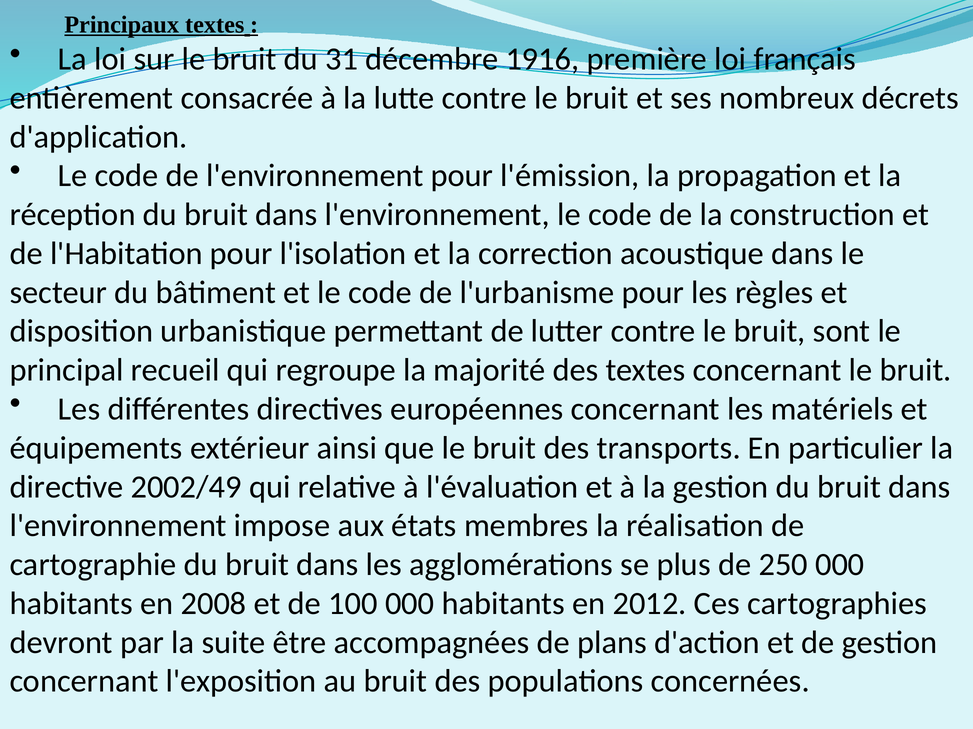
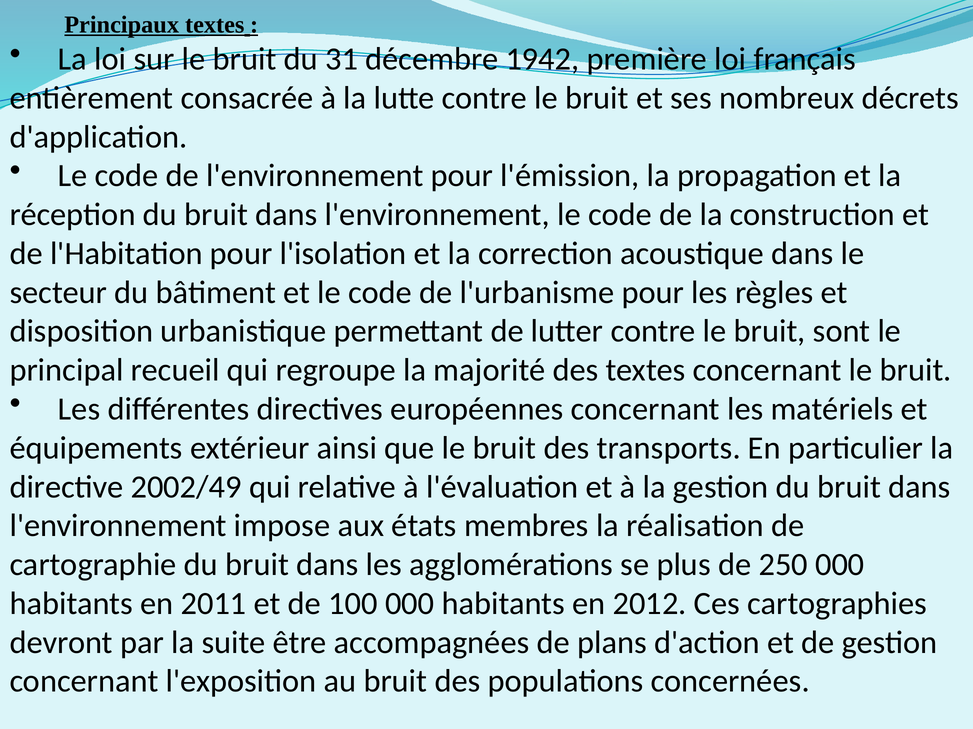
1916: 1916 -> 1942 (542, 59)
2008: 2008 -> 2011 (214, 604)
